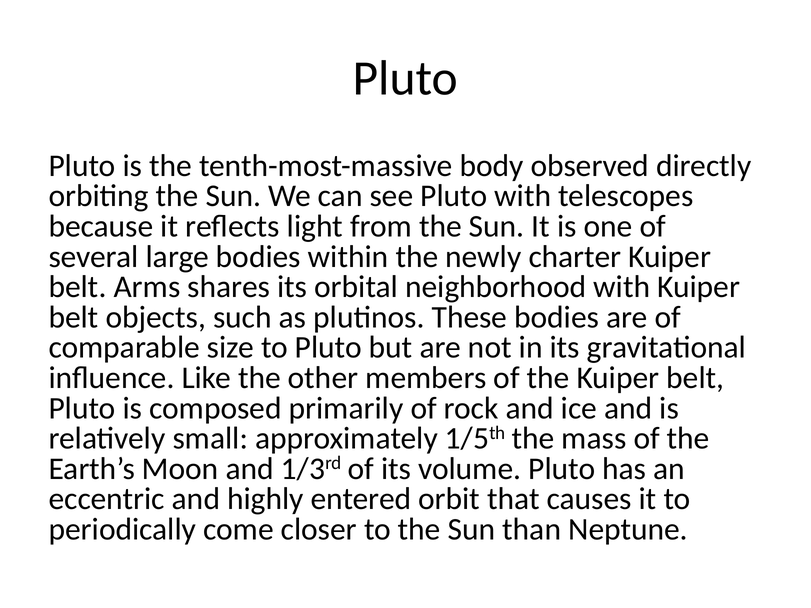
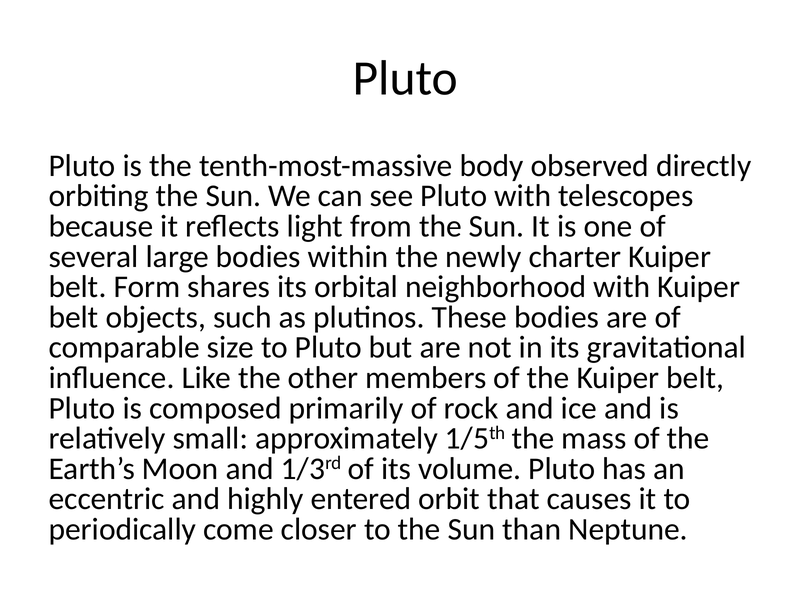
Arms: Arms -> Form (147, 287)
